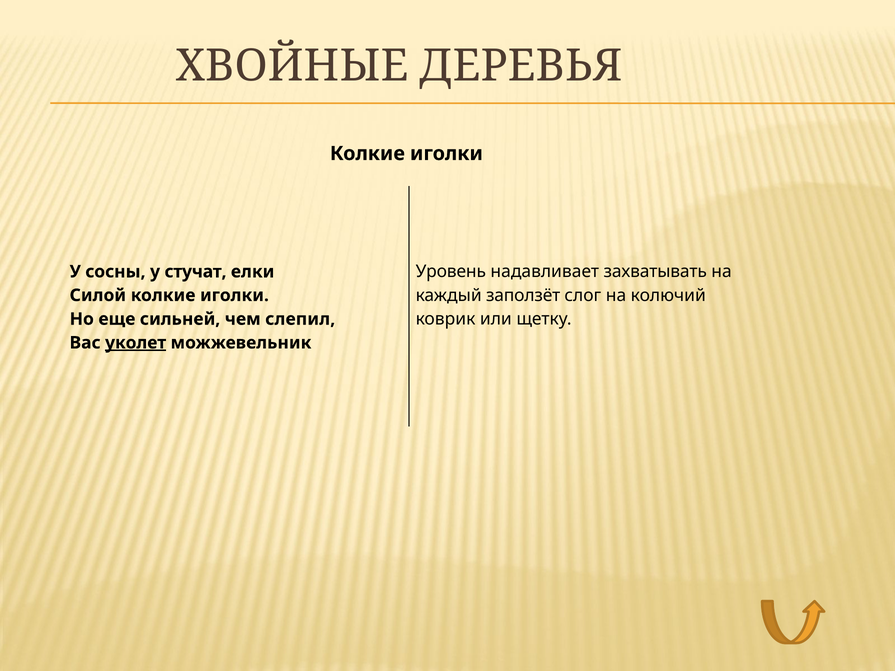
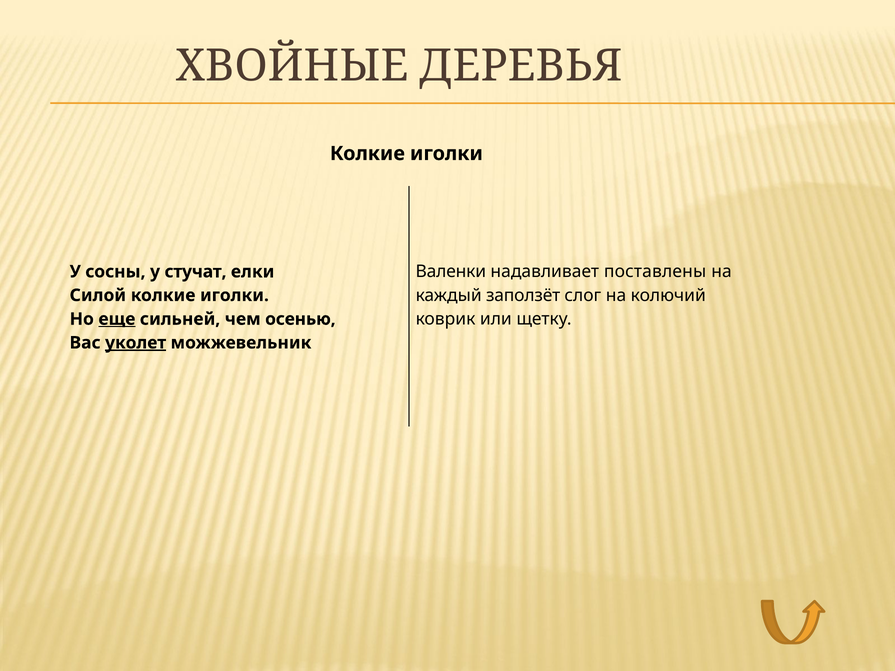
Уровень: Уровень -> Валенки (451, 272)
захватывать: захватывать -> поставлены (655, 272)
еще underline: none -> present (117, 319)
слепил: слепил -> осенью (300, 319)
